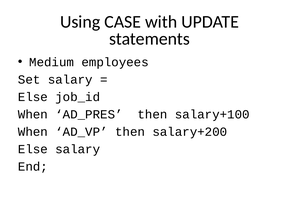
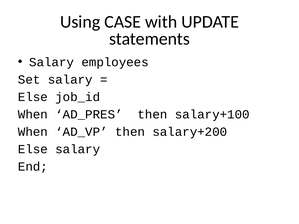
Medium: Medium -> Salary (52, 62)
